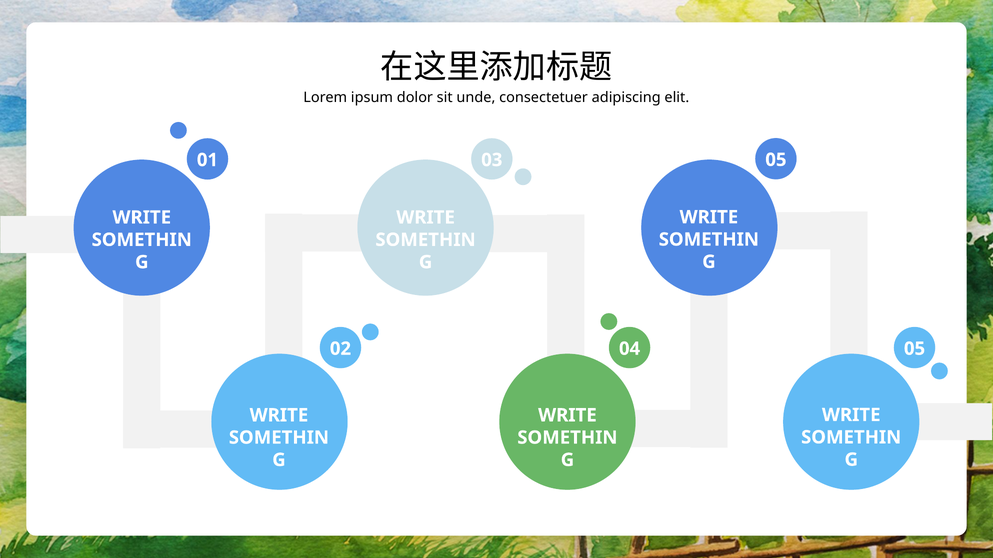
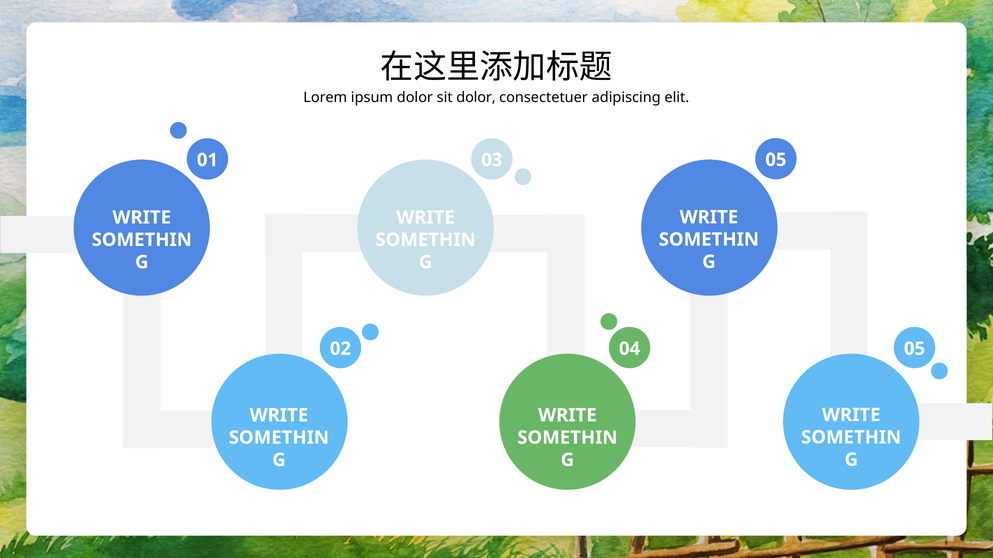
sit unde: unde -> dolor (476, 97)
